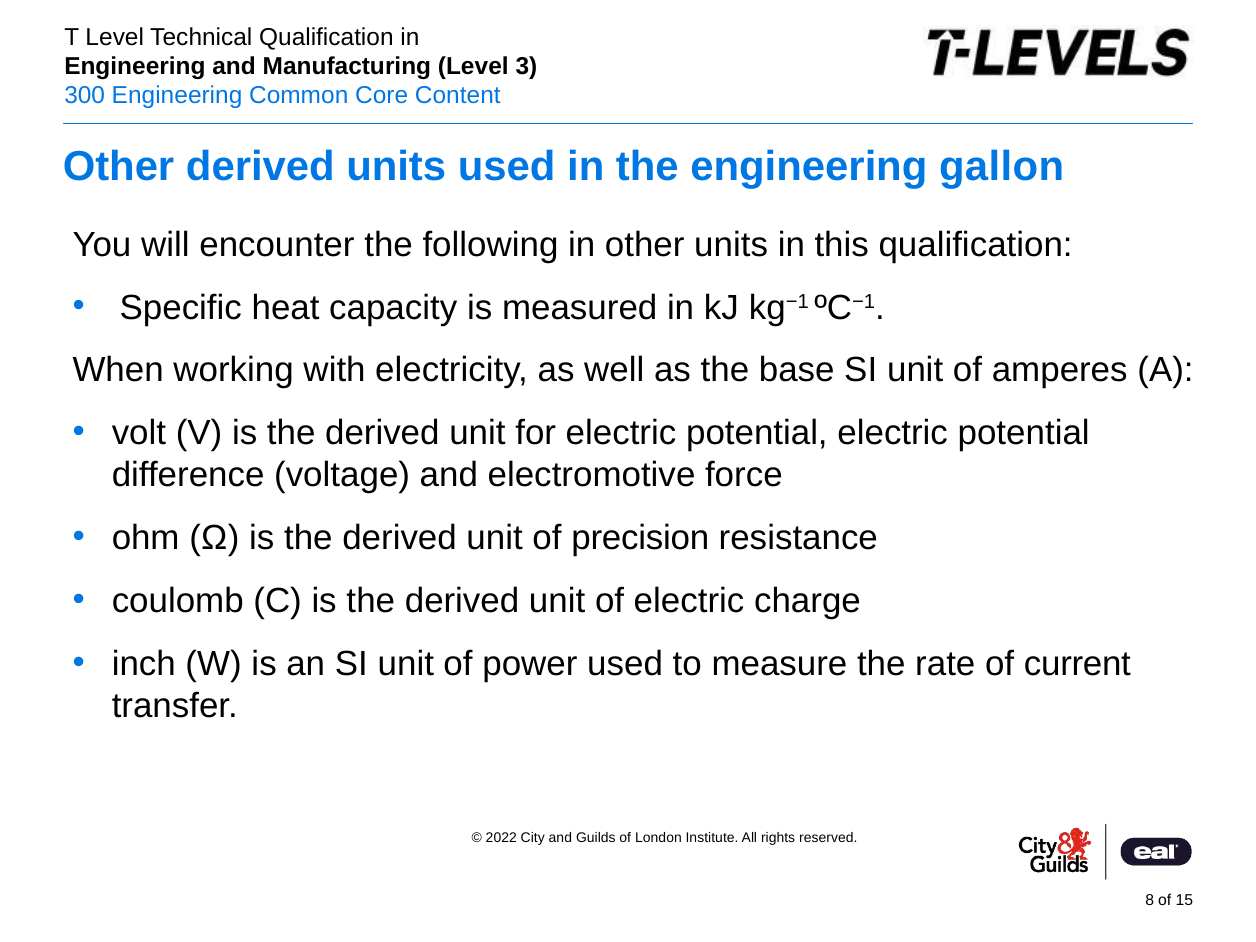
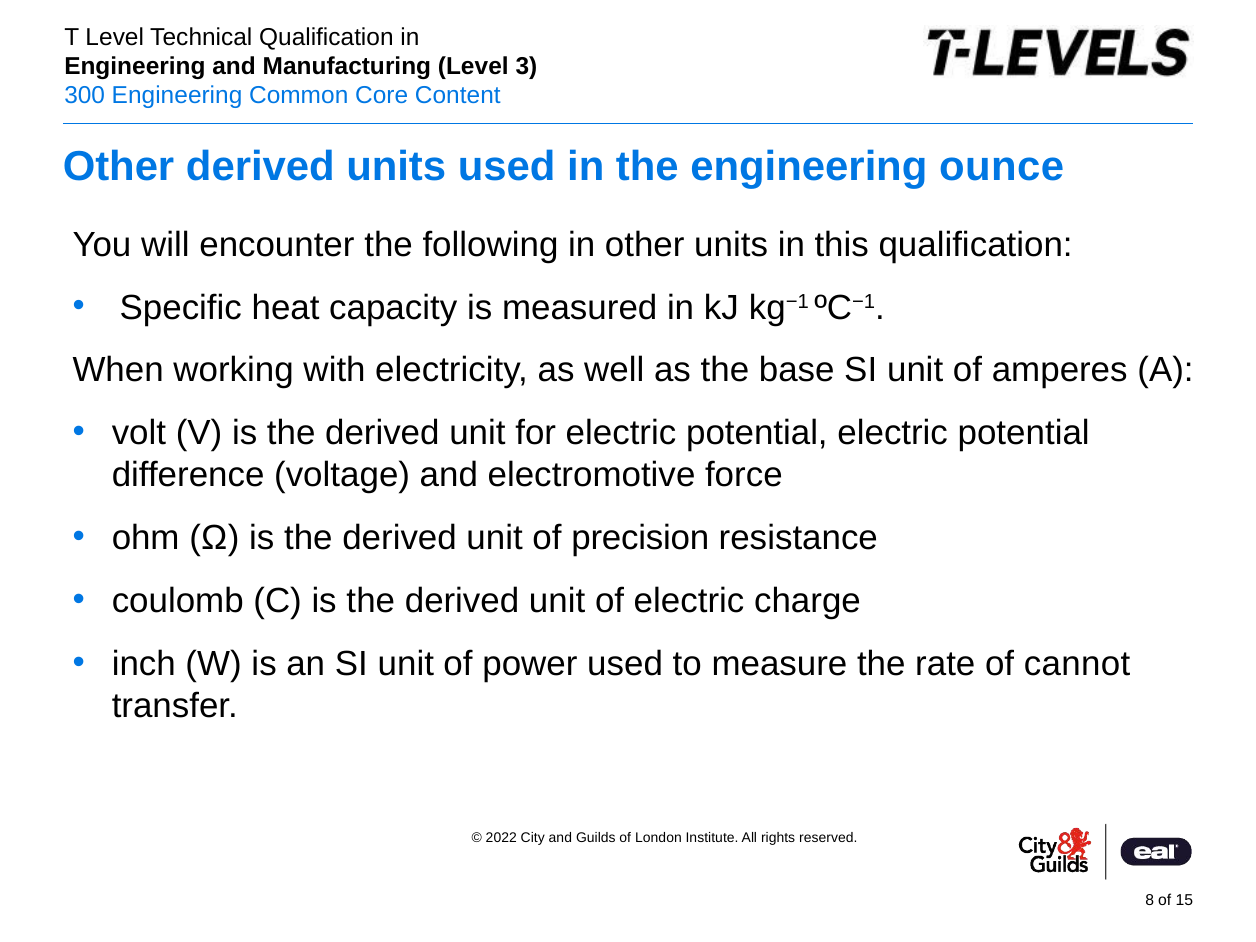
gallon: gallon -> ounce (1002, 167)
current: current -> cannot (1077, 664)
